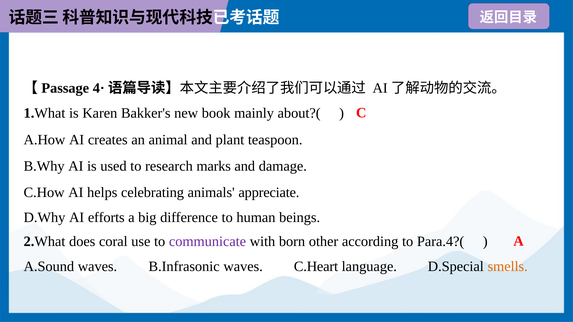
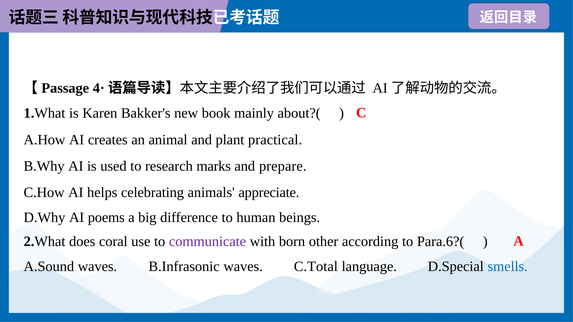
teaspoon: teaspoon -> practical (275, 140)
damage: damage -> prepare (283, 166)
efforts: efforts -> poems (106, 218)
Para.4?(: Para.4?( -> Para.6?( (441, 242)
C.Heart: C.Heart -> C.Total (316, 267)
smells colour: orange -> blue (508, 267)
